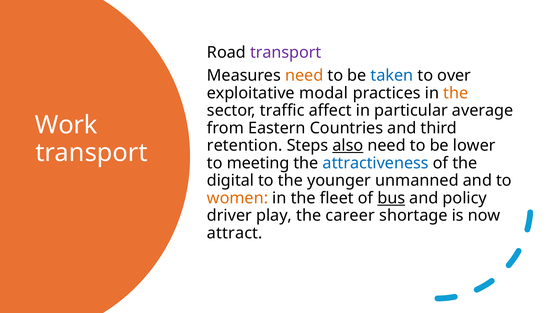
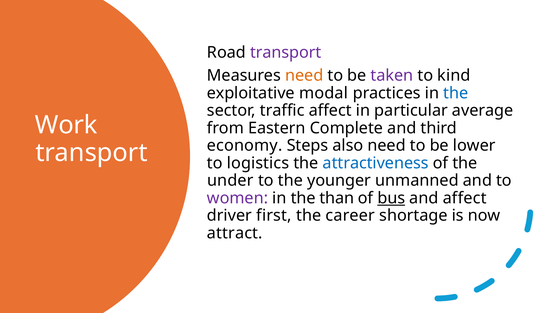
taken colour: blue -> purple (392, 76)
over: over -> kind (454, 76)
the colour: orange -> blue (456, 93)
Countries: Countries -> Complete (346, 128)
retention: retention -> economy (245, 145)
also underline: present -> none (348, 145)
meeting: meeting -> logistics (258, 163)
digital: digital -> under (230, 180)
women colour: orange -> purple (238, 198)
fleet: fleet -> than (337, 198)
and policy: policy -> affect (465, 198)
play: play -> first (274, 215)
